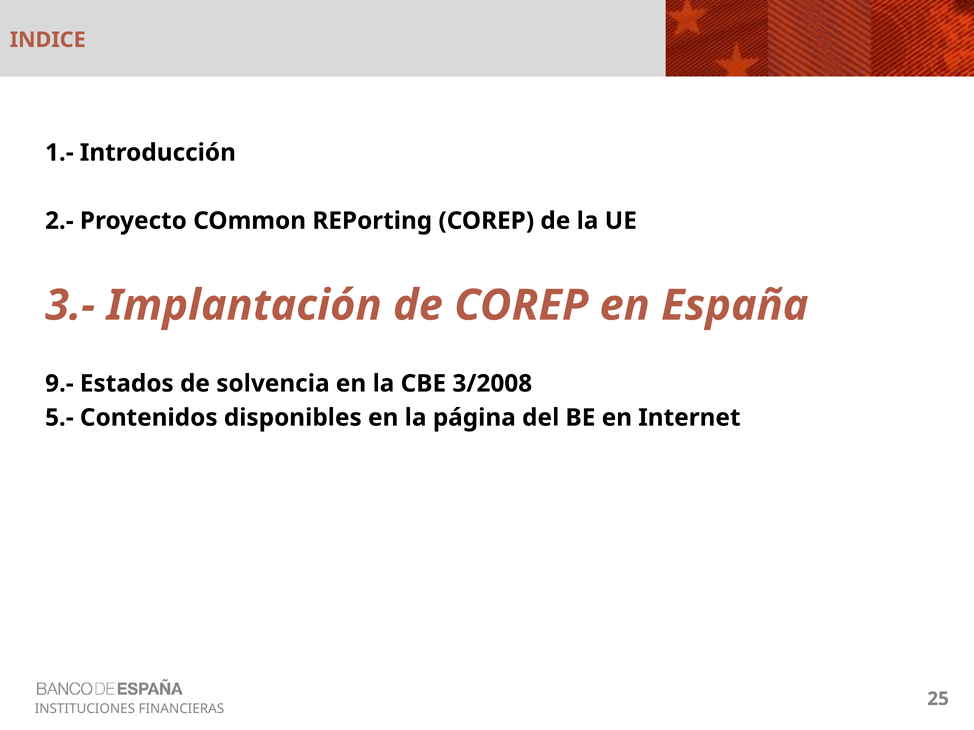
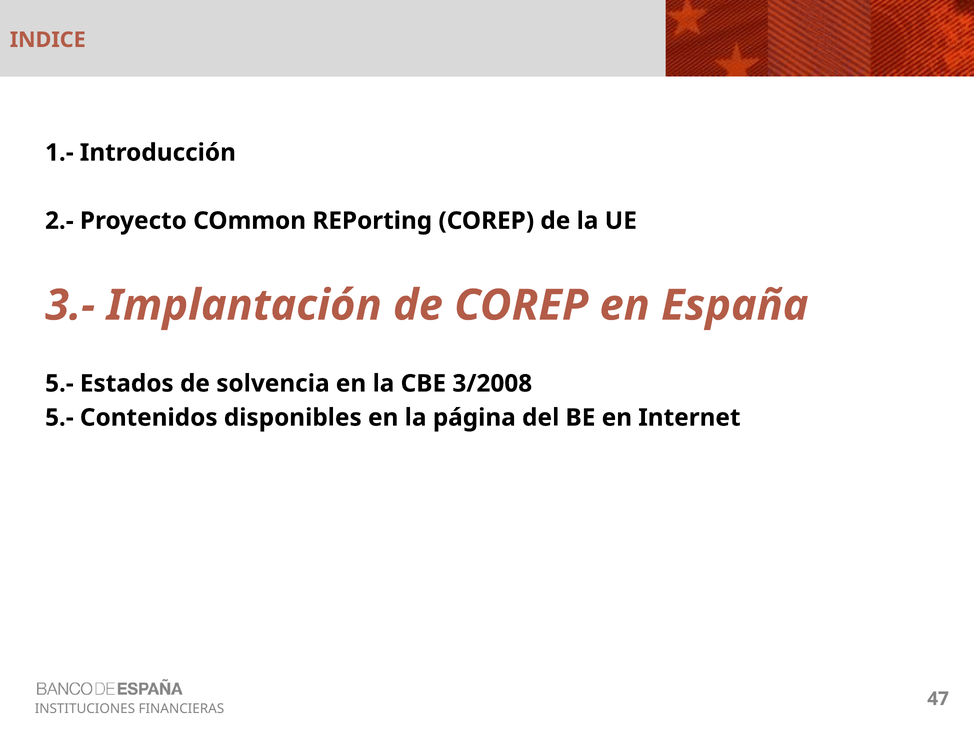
9.-: 9.- -> 5.- (59, 384)
25: 25 -> 47 (938, 699)
